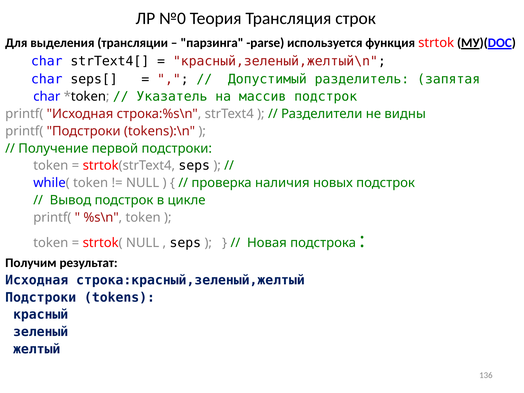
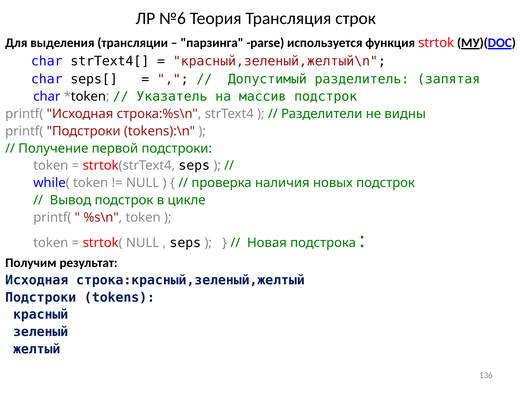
№0: №0 -> №6 (172, 18)
